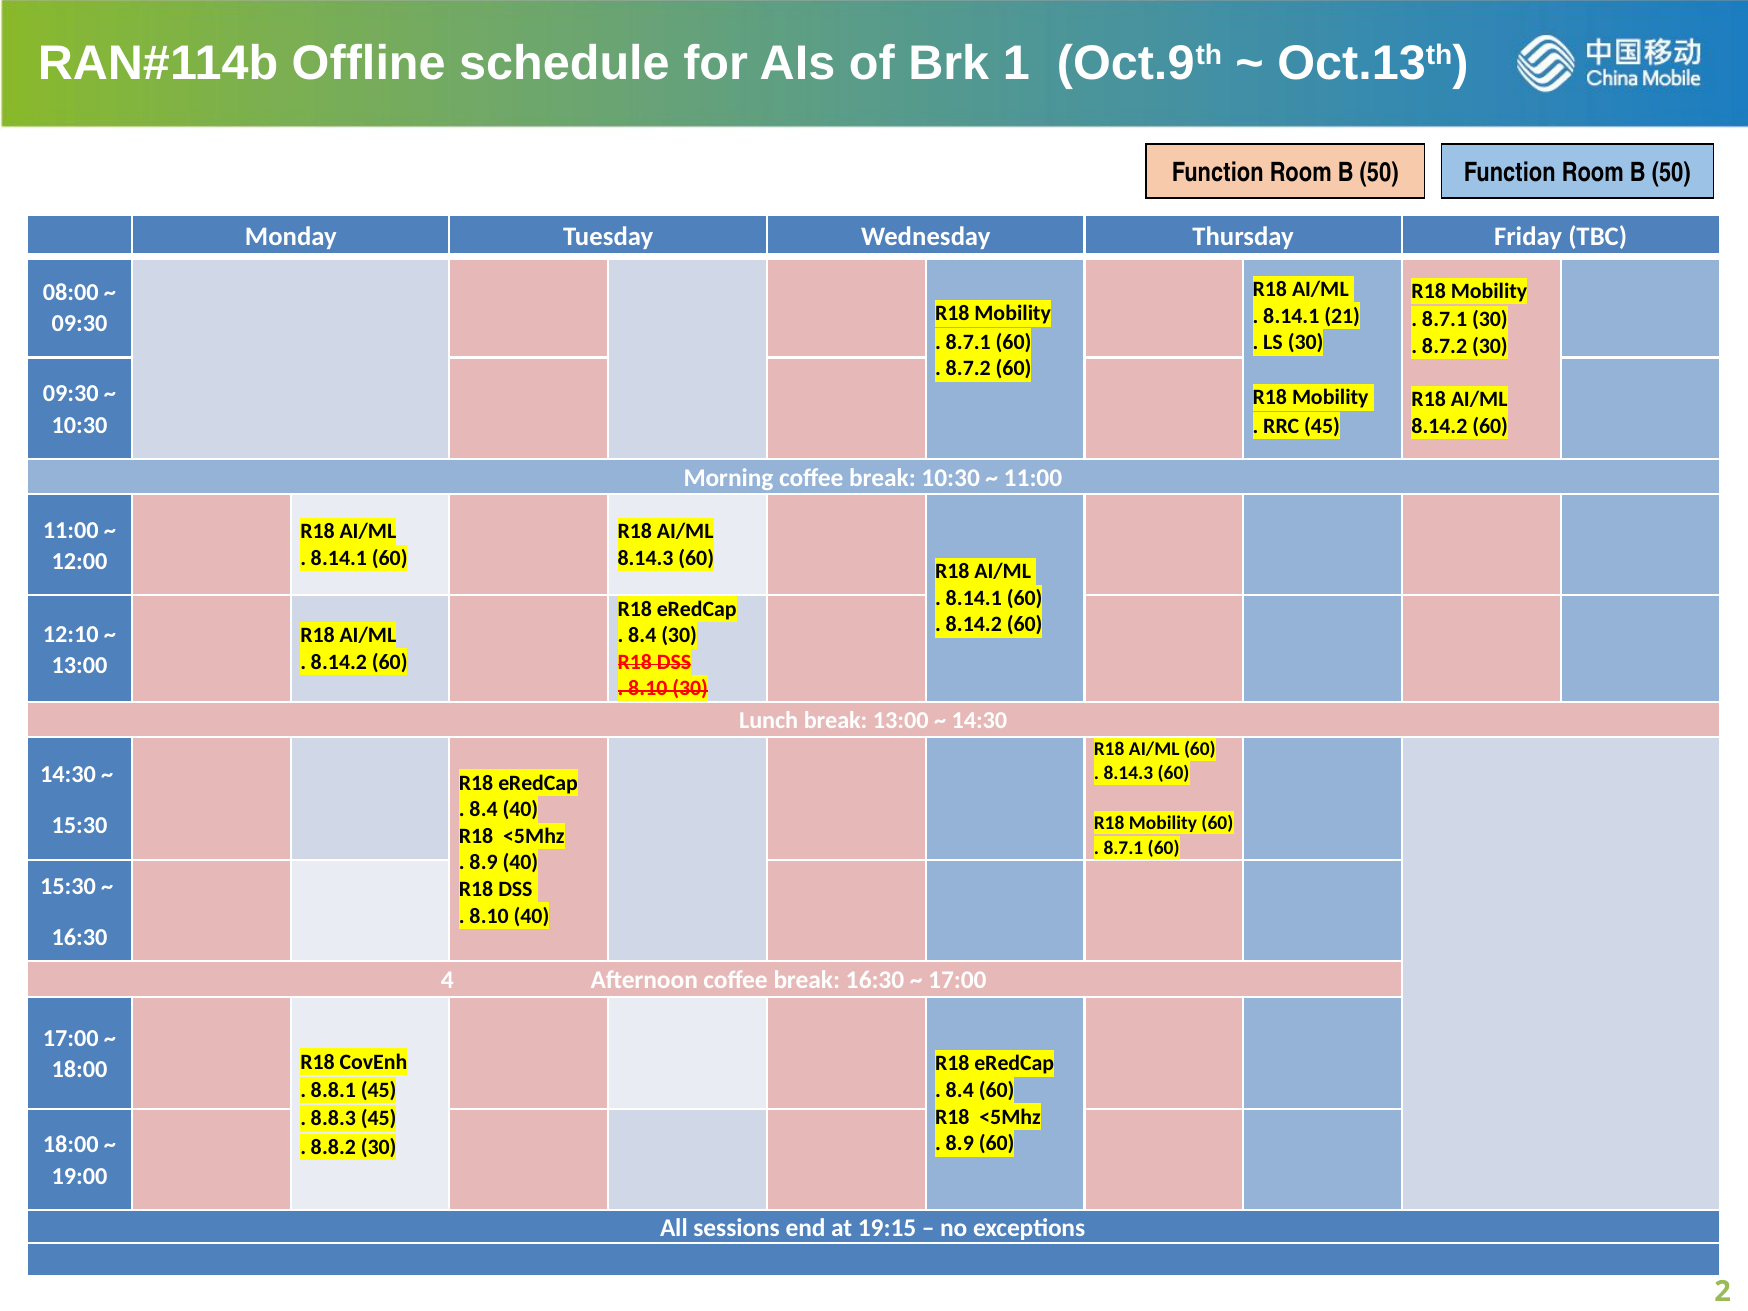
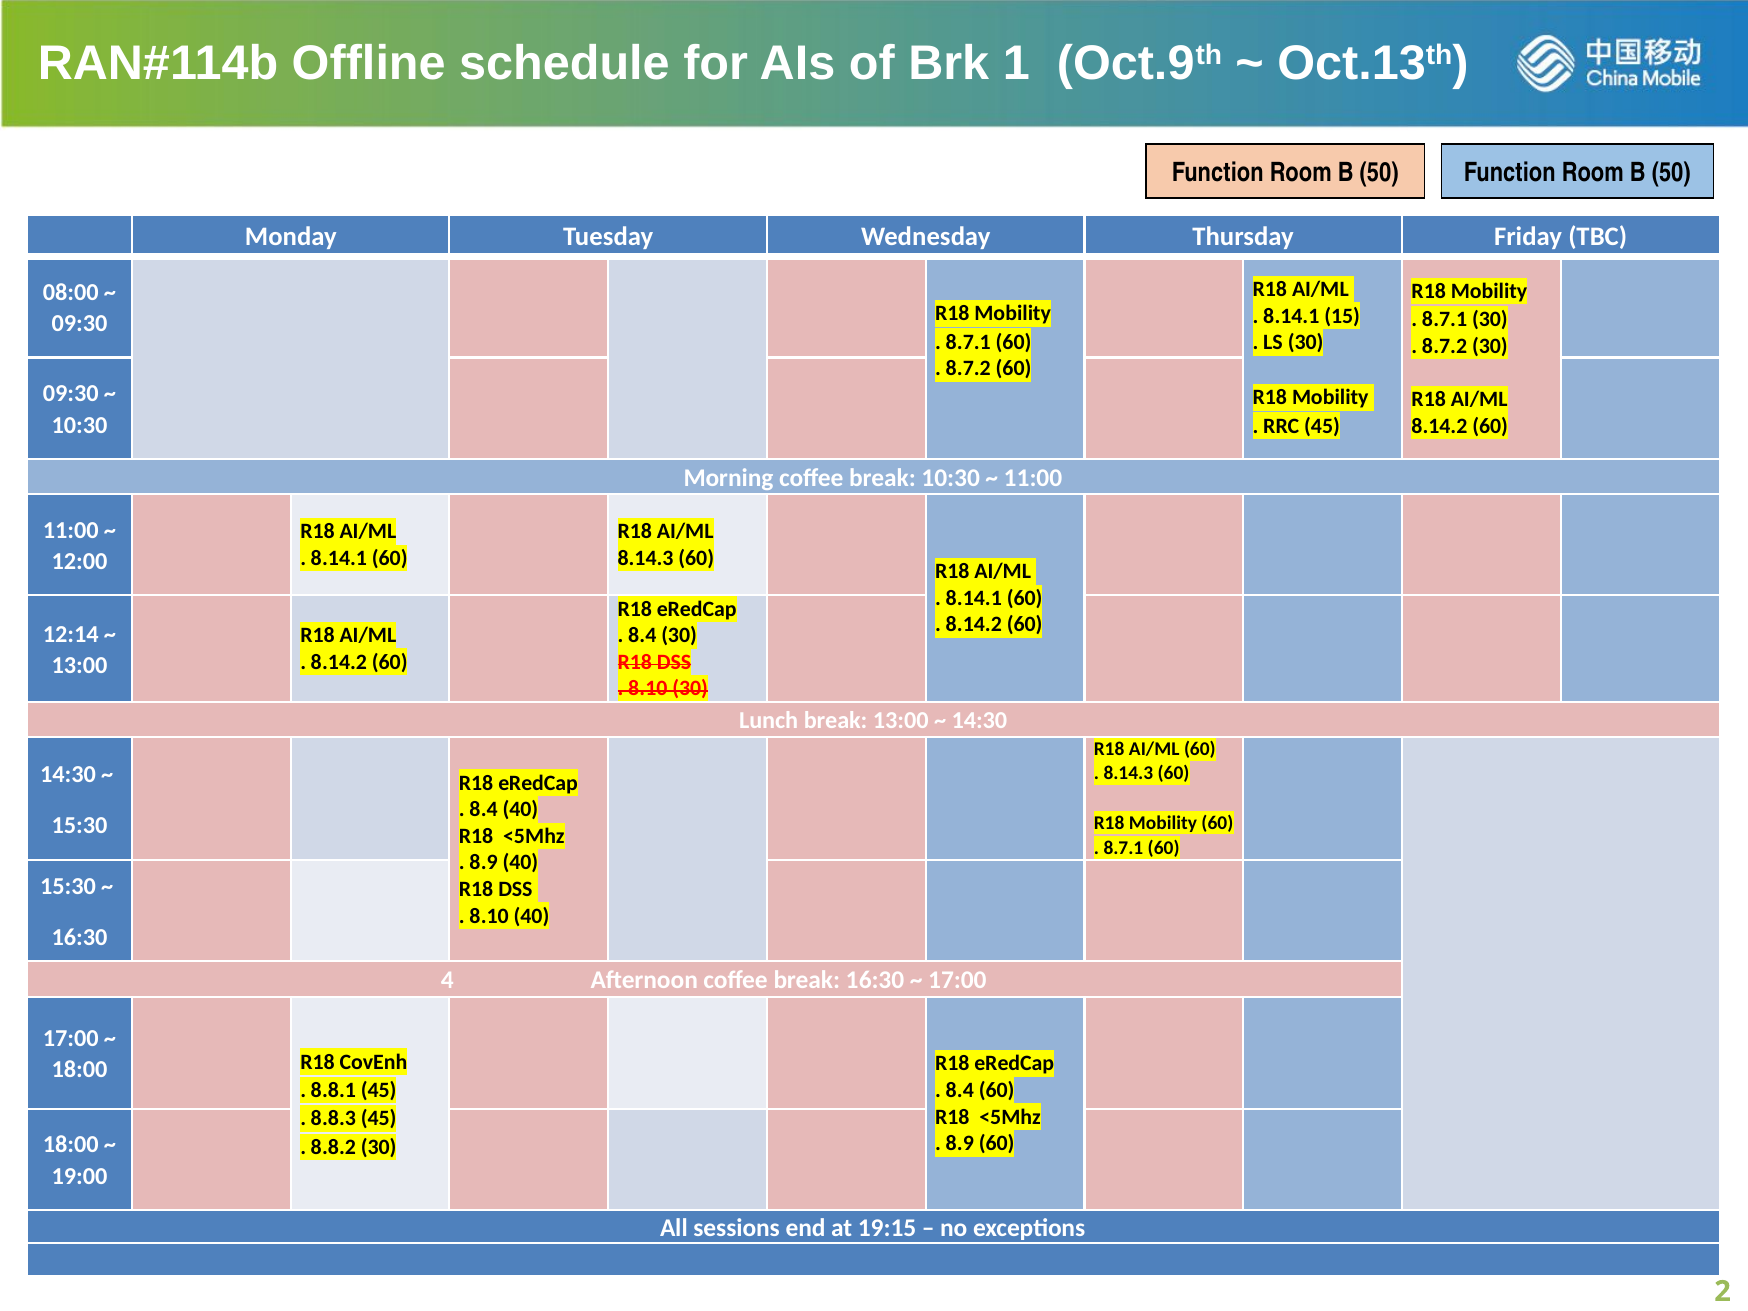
21: 21 -> 15 (1342, 316)
12:10: 12:10 -> 12:14 (71, 634)
